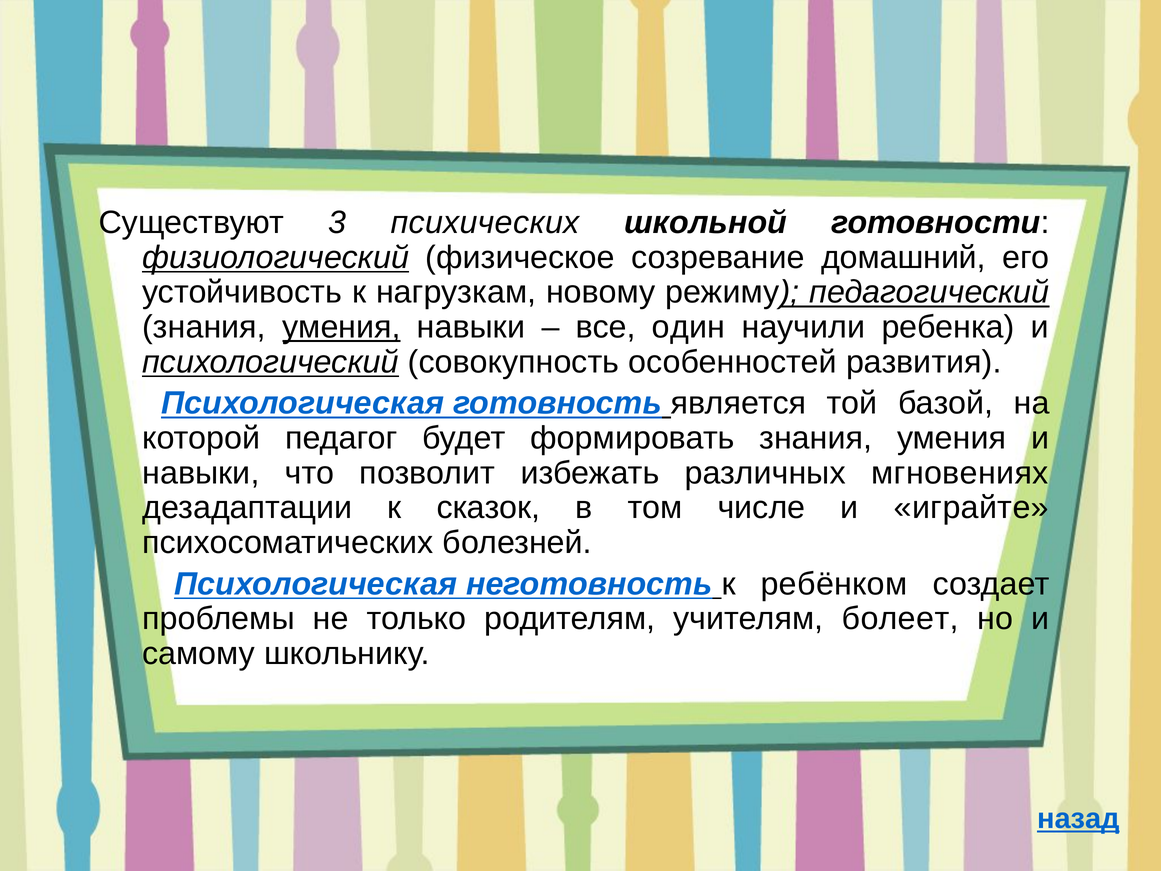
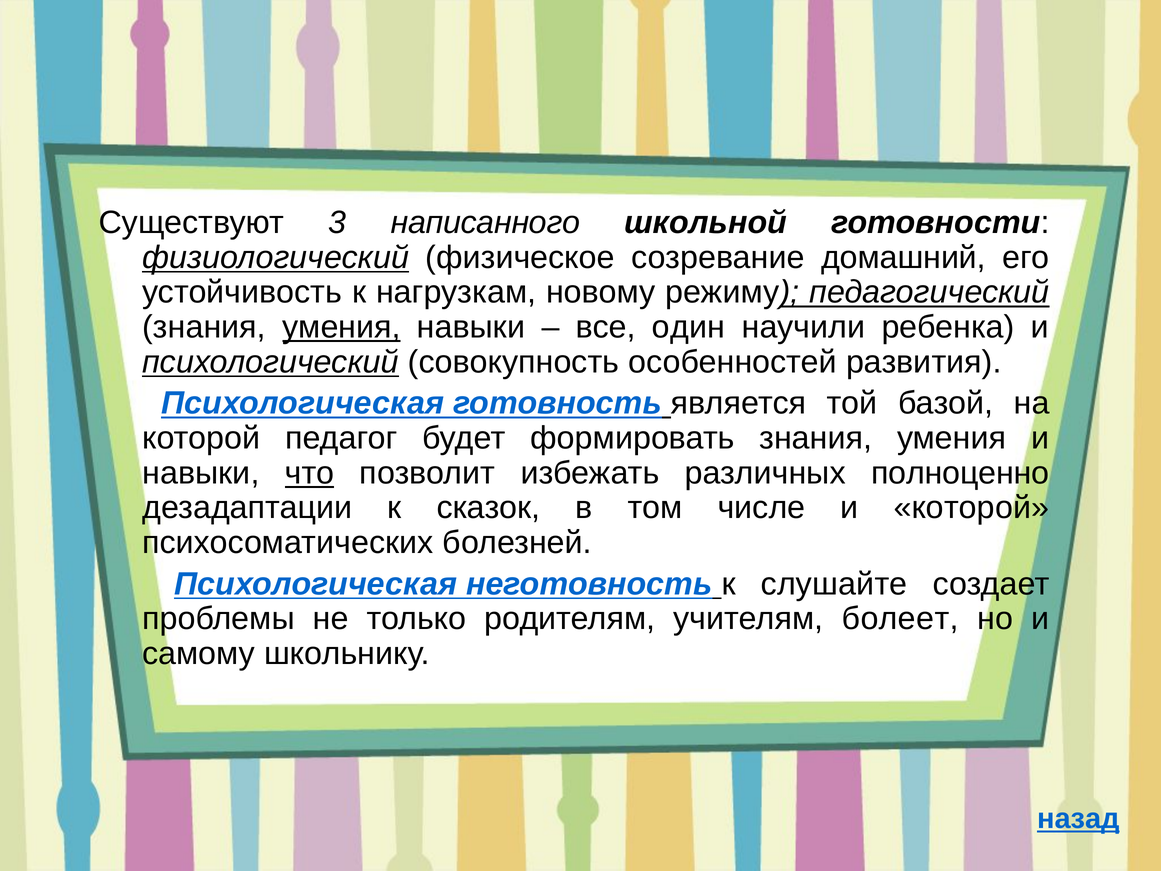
психических: психических -> написанного (485, 223)
что underline: none -> present (309, 473)
мгновениях: мгновениях -> полноценно (960, 473)
и играйте: играйте -> которой (971, 508)
ребёнком: ребёнком -> слушайте (834, 584)
